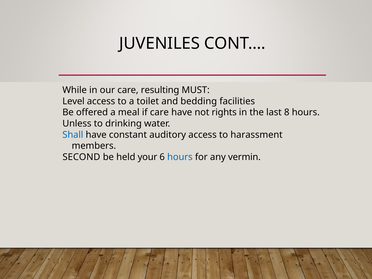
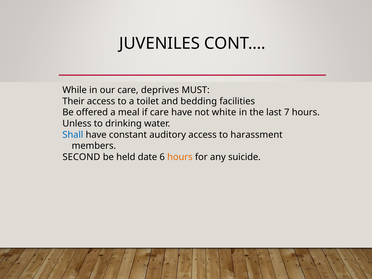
resulting: resulting -> deprives (160, 90)
Level: Level -> Their (73, 101)
rights: rights -> white (224, 112)
8: 8 -> 7 (287, 112)
your: your -> date (147, 157)
hours colour: blue -> orange (180, 157)
vermin: vermin -> suicide (244, 157)
